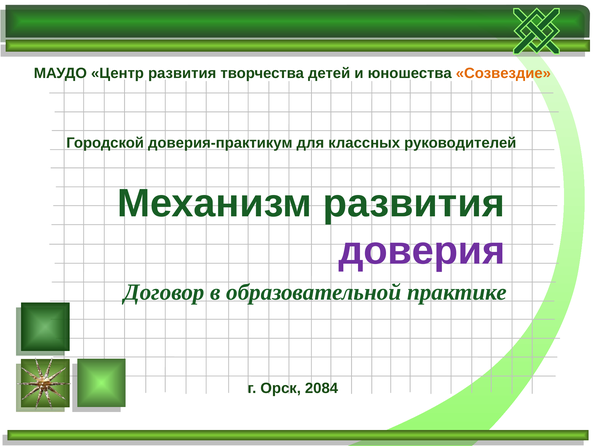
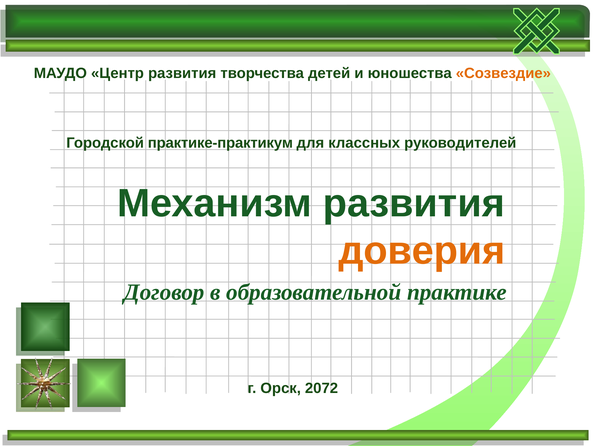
доверия-практикум: доверия-практикум -> практике-практикум (220, 143)
доверия colour: purple -> orange (422, 251)
2084: 2084 -> 2072 (322, 389)
